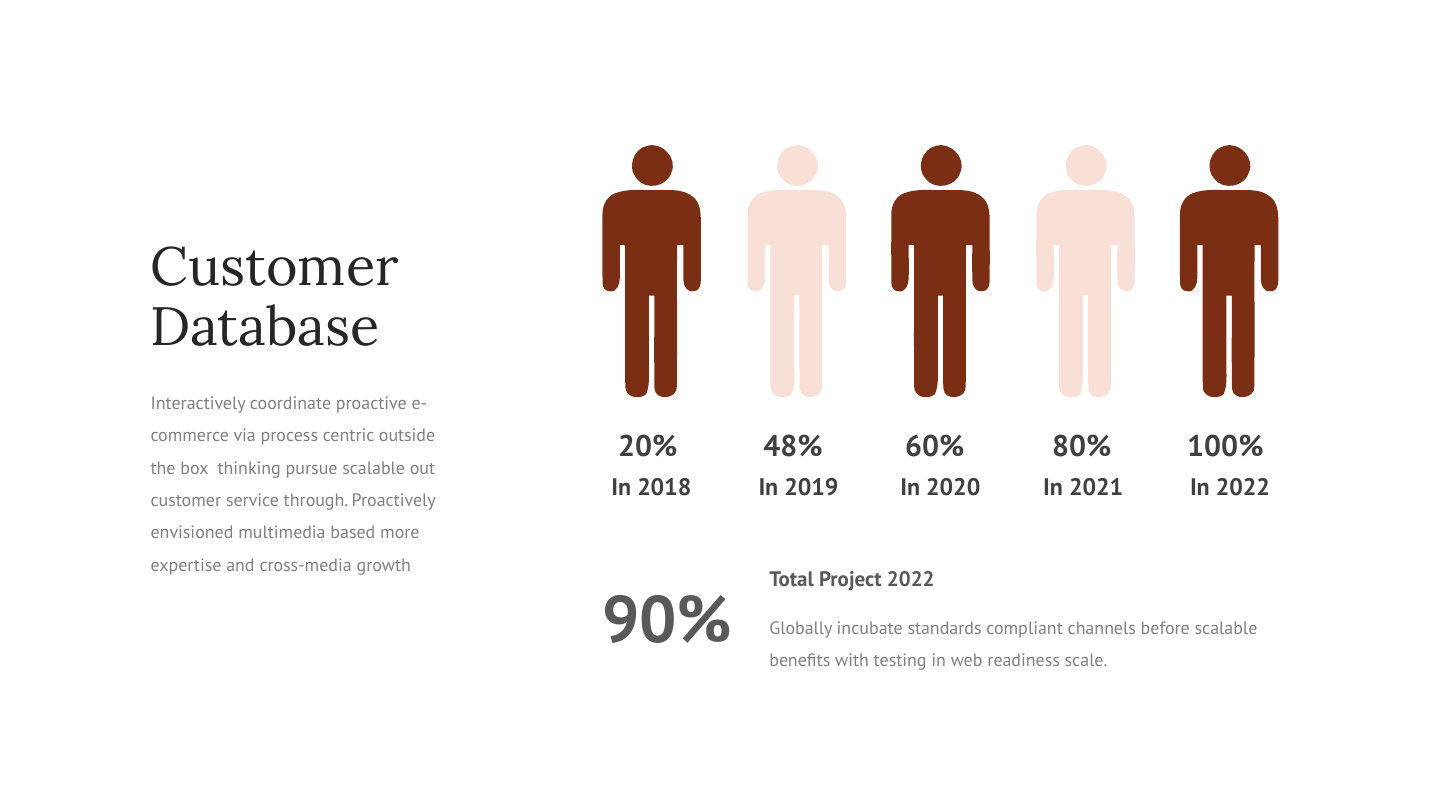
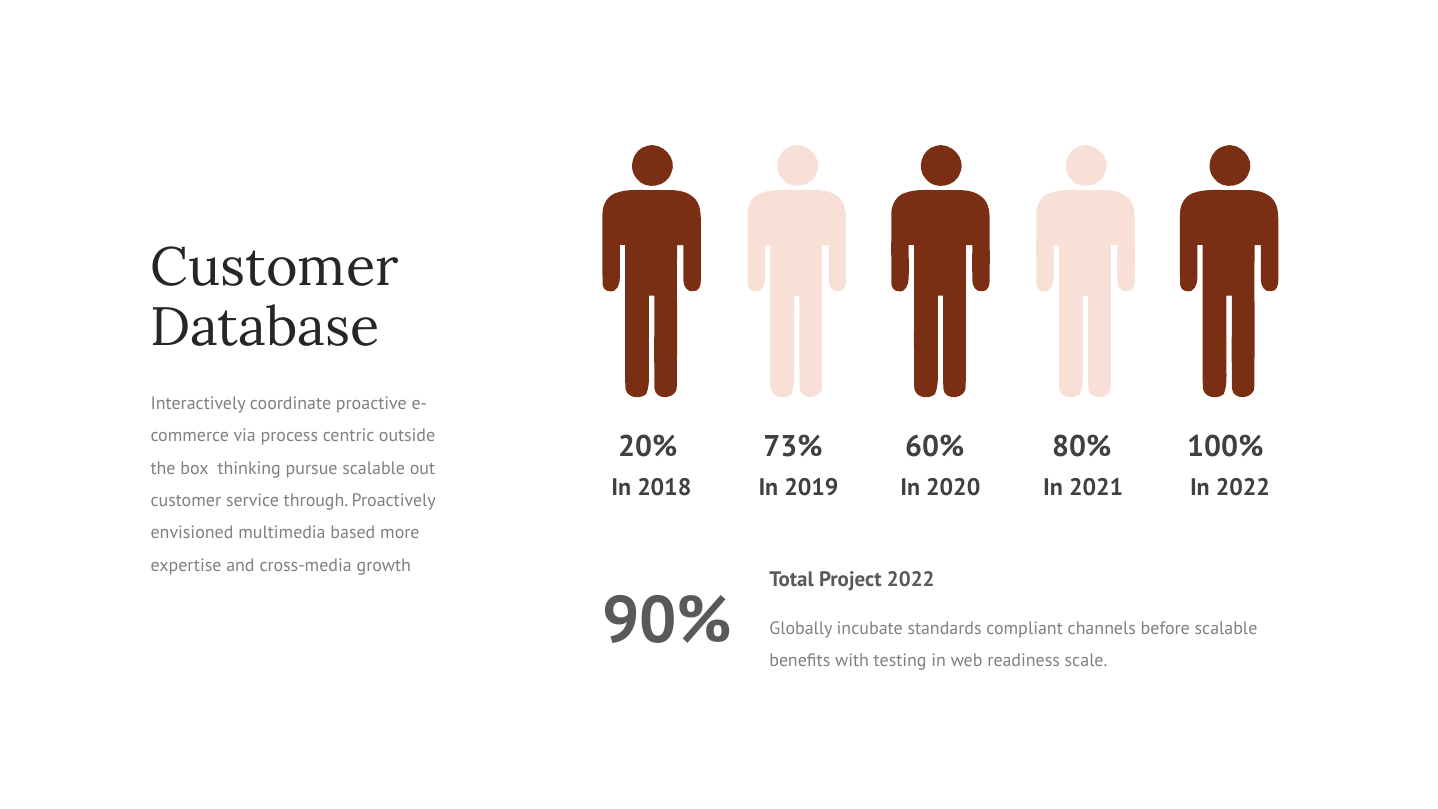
48%: 48% -> 73% (793, 446)
